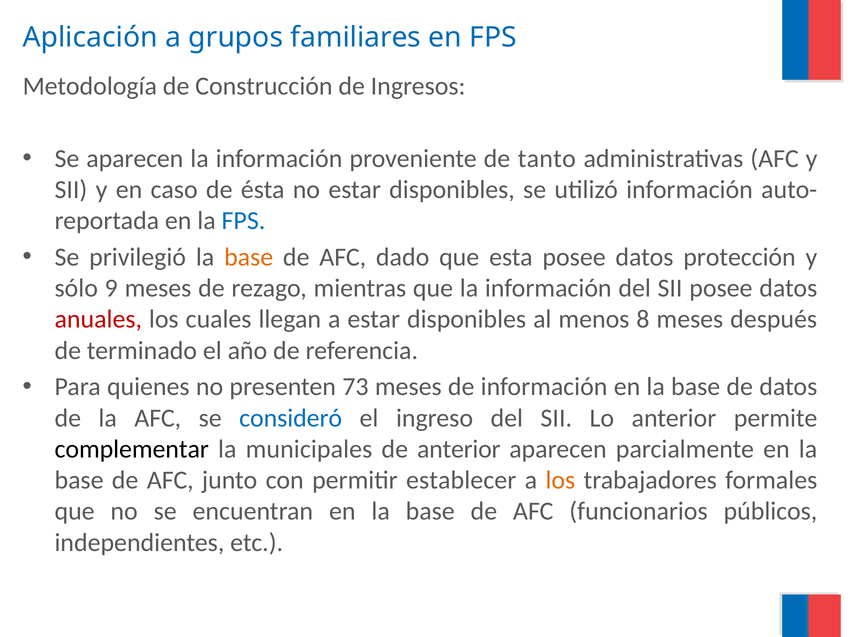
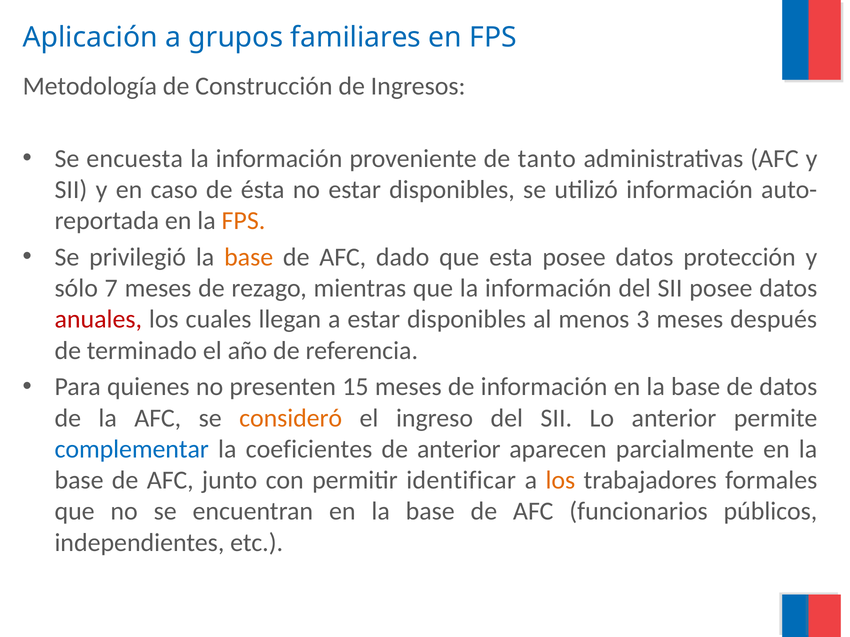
Se aparecen: aparecen -> encuesta (135, 159)
FPS colour: blue -> orange (243, 221)
9: 9 -> 7 (111, 289)
8: 8 -> 3 (643, 320)
73: 73 -> 15 (355, 387)
consideró colour: blue -> orange (291, 418)
complementar colour: black -> blue (132, 449)
municipales: municipales -> coeficientes (309, 449)
establecer: establecer -> identificar (461, 481)
